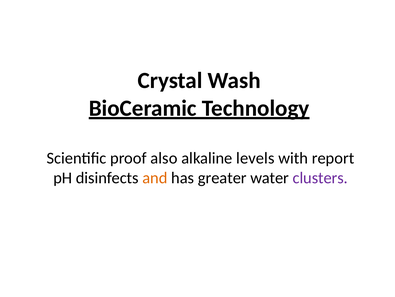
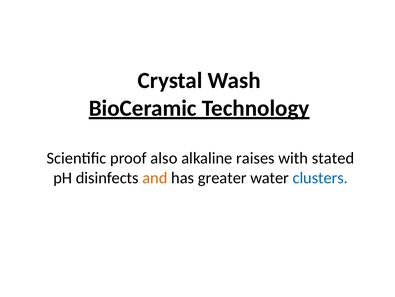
levels: levels -> raises (255, 158)
report: report -> stated (333, 158)
clusters colour: purple -> blue (320, 178)
